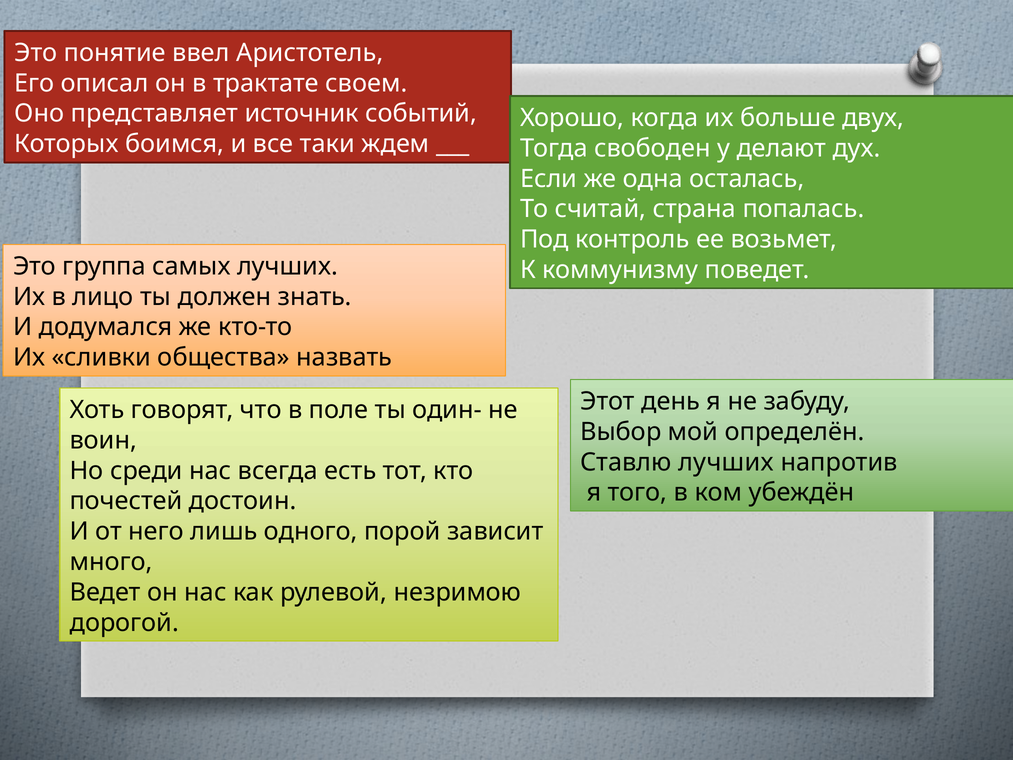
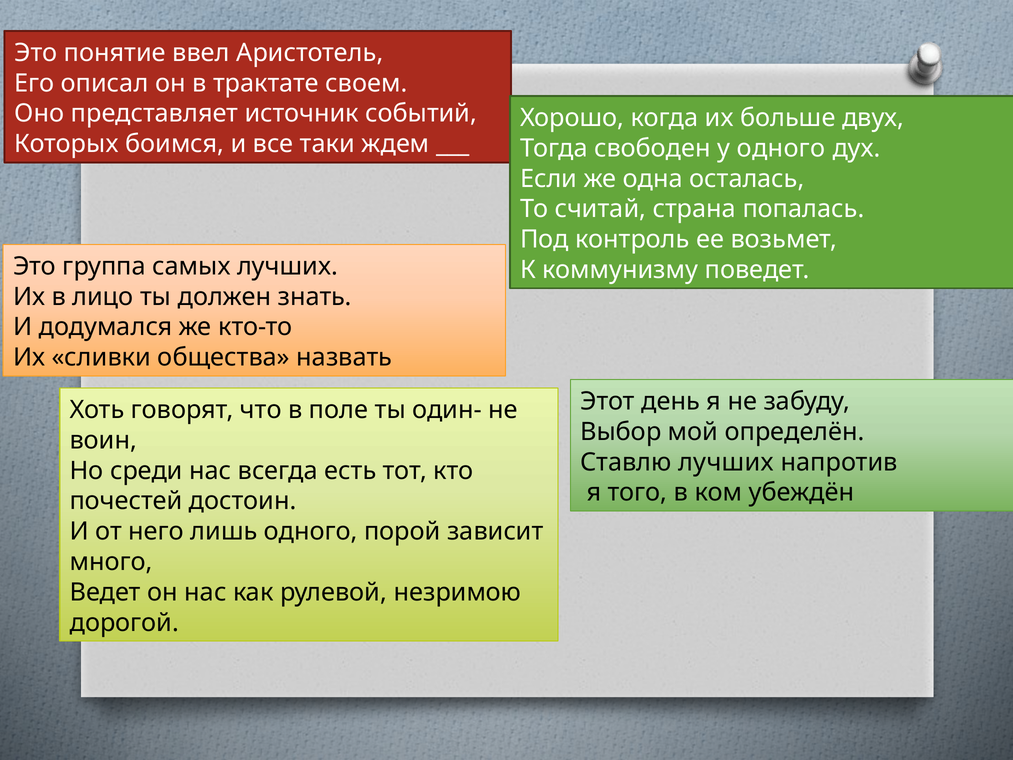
у делают: делают -> одного (781, 148)
